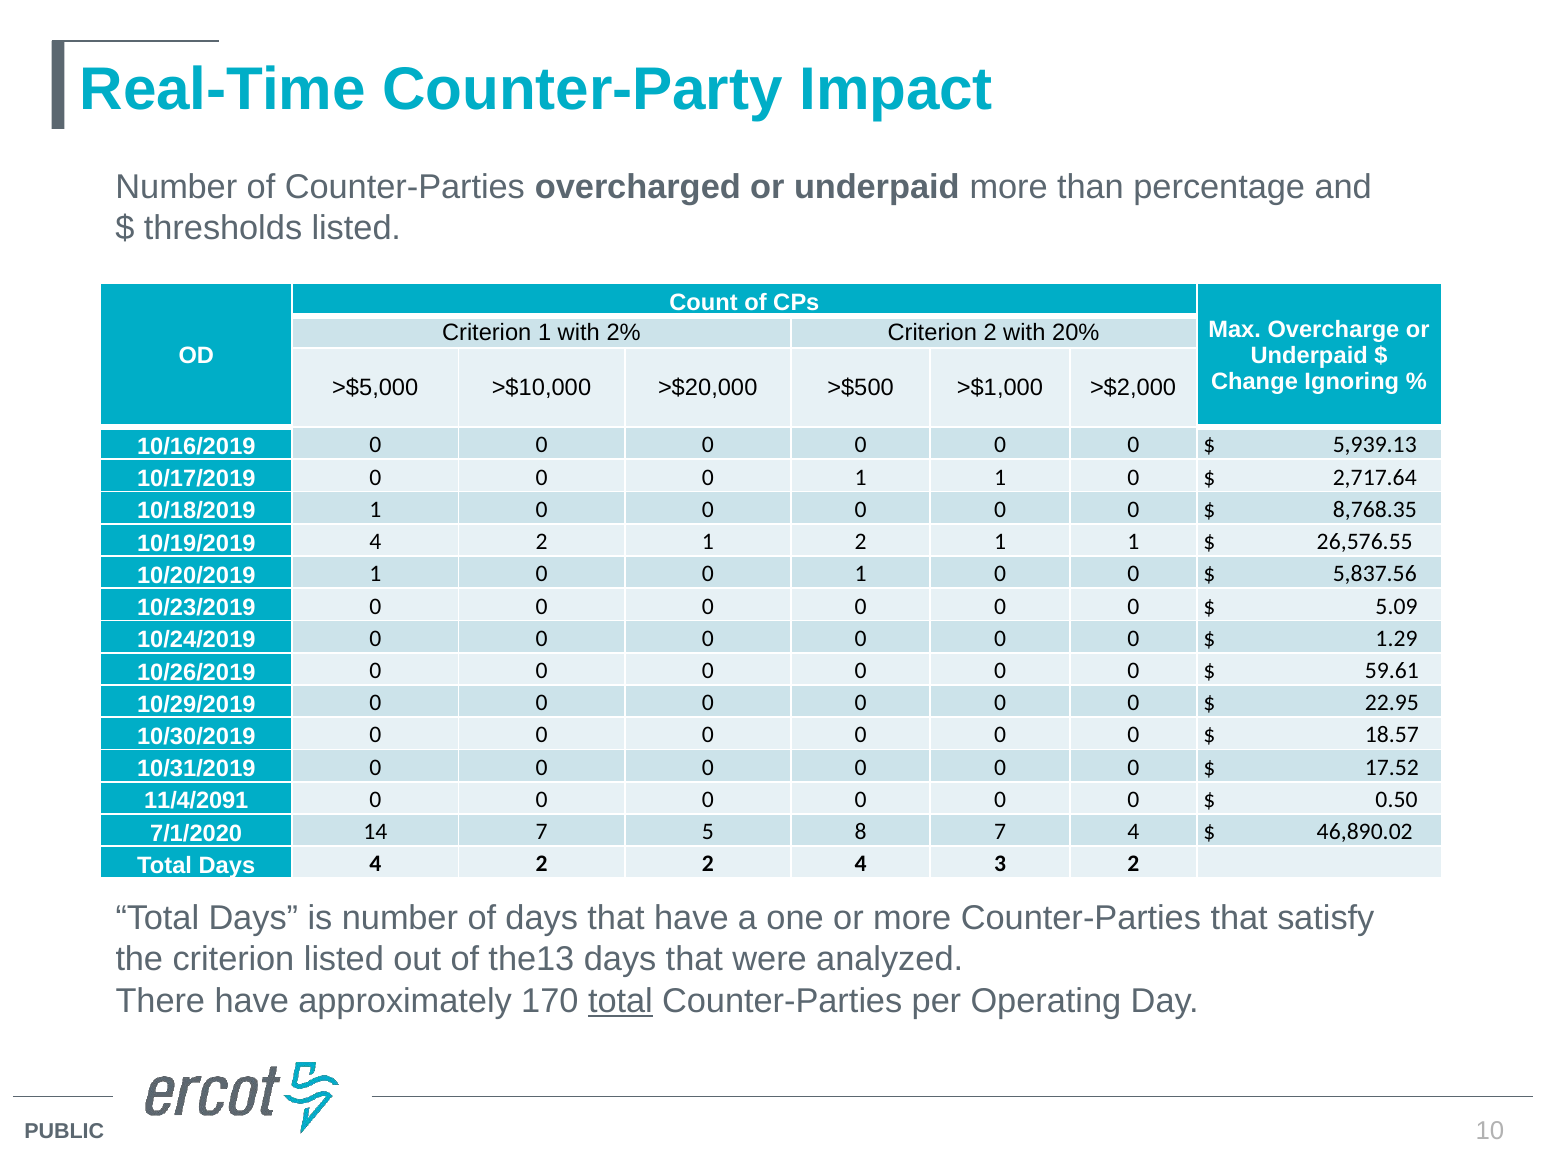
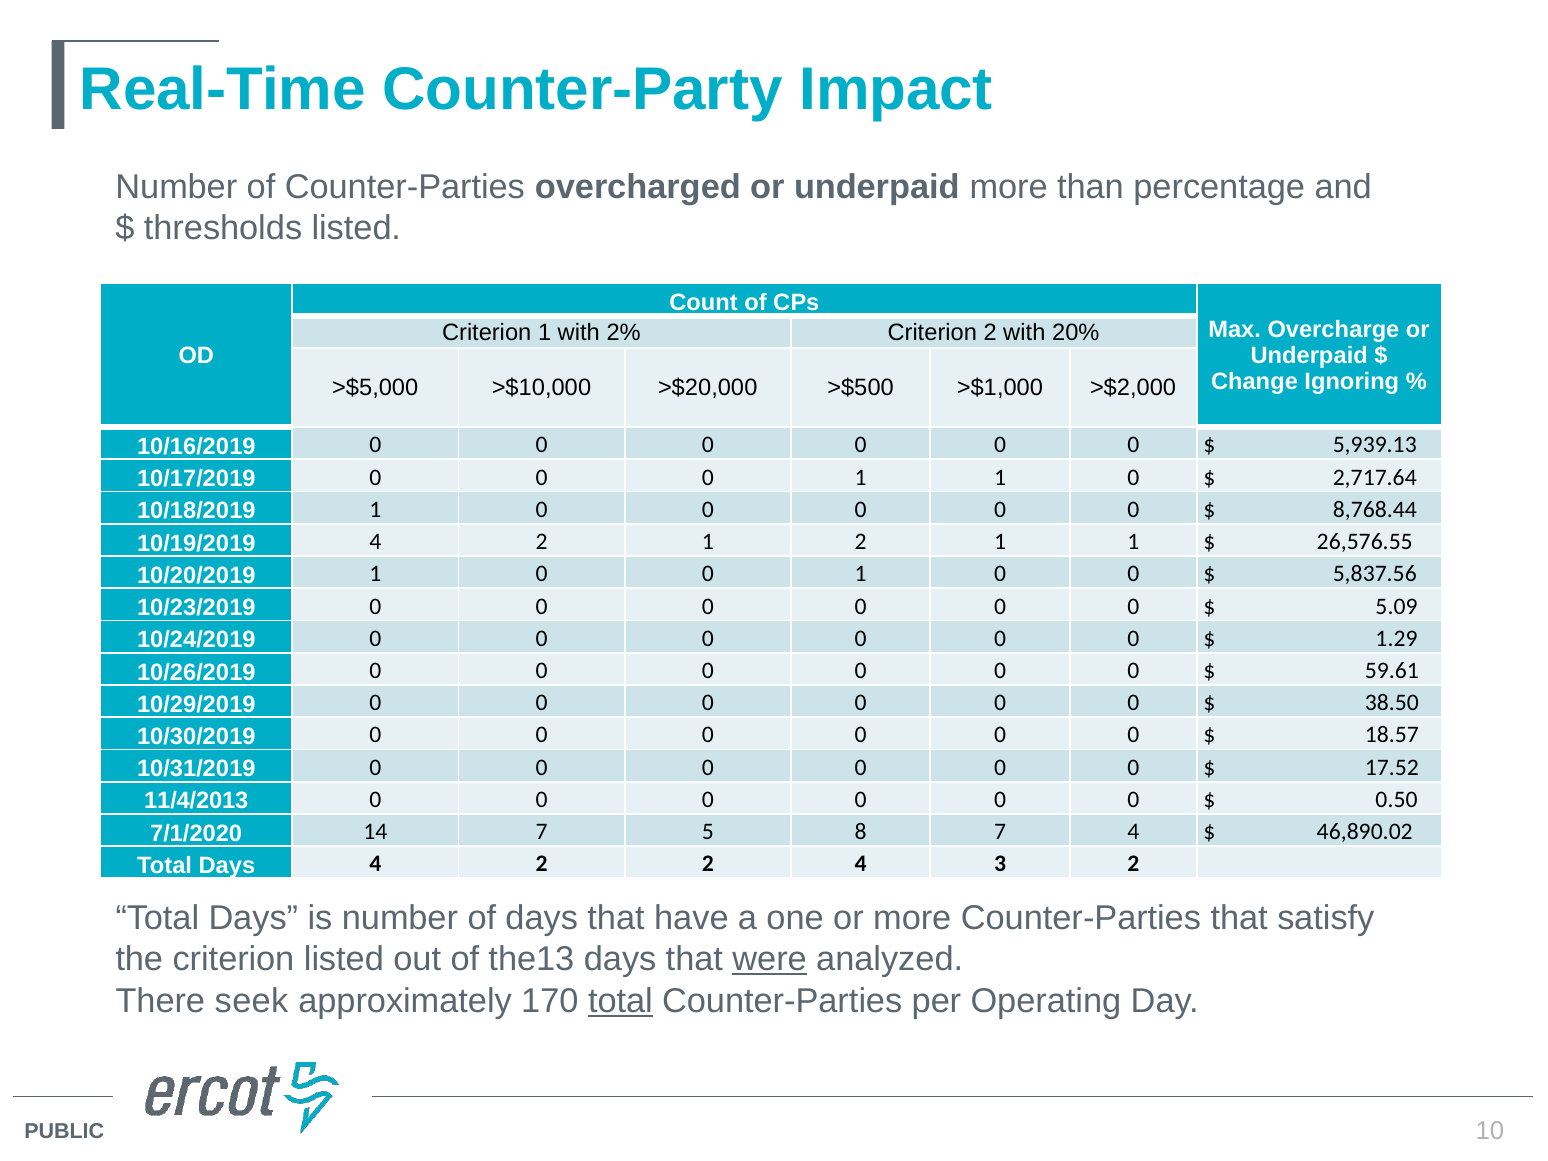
8,768.35: 8,768.35 -> 8,768.44 (1375, 509)
22.95: 22.95 -> 38.50 (1392, 703)
11/4/2091: 11/4/2091 -> 11/4/2013 (196, 801)
were underline: none -> present (770, 960)
There have: have -> seek (252, 1001)
